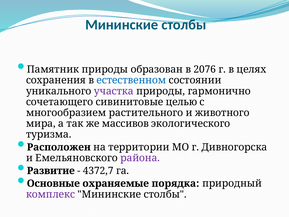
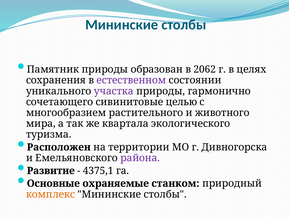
2076: 2076 -> 2062 (205, 69)
естественном colour: blue -> purple (131, 80)
массивов: массивов -> квартала (125, 123)
4372,7: 4372,7 -> 4375,1 (98, 171)
порядка: порядка -> станком (175, 183)
комплекс colour: purple -> orange (50, 194)
